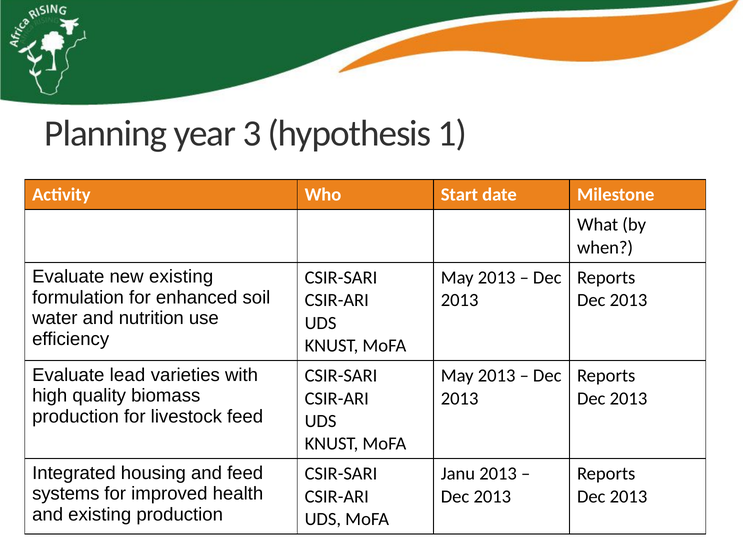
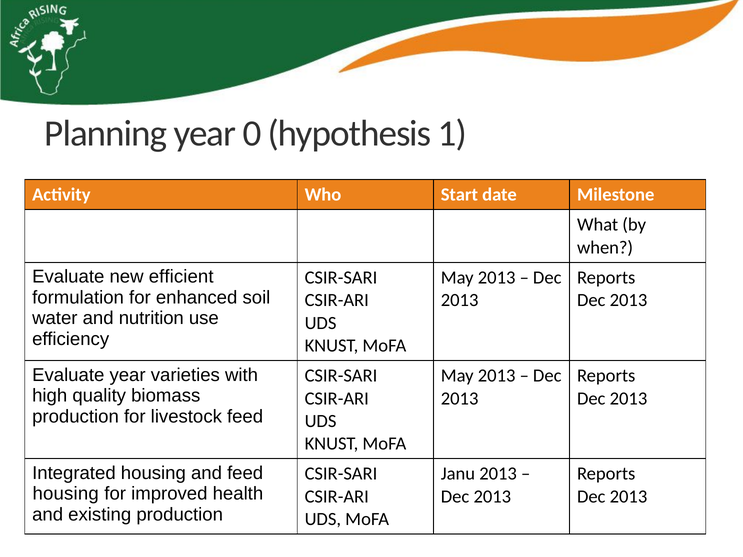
3: 3 -> 0 (252, 134)
new existing: existing -> efficient (181, 277)
Evaluate lead: lead -> year (128, 375)
systems: systems -> housing (66, 494)
